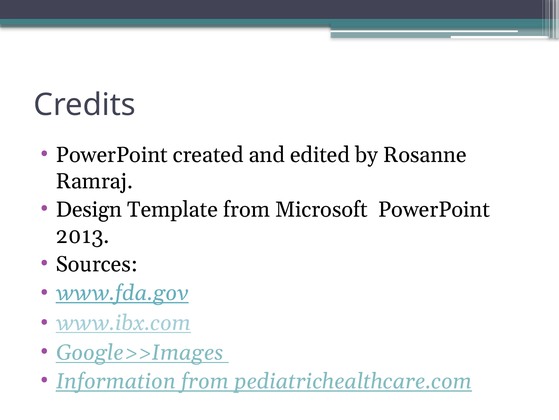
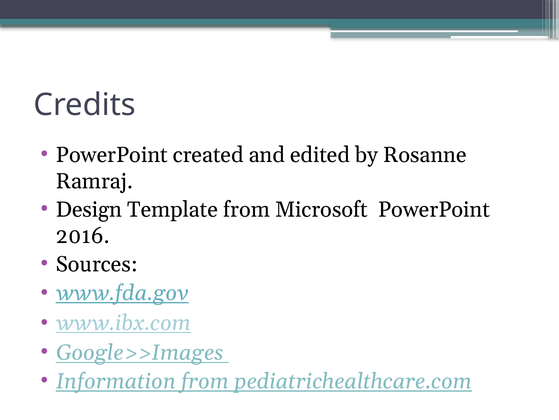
2013: 2013 -> 2016 (83, 235)
